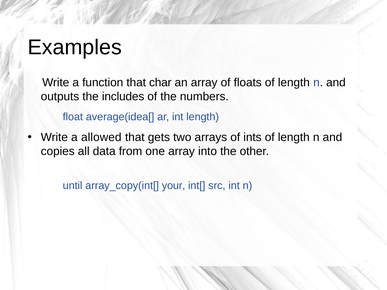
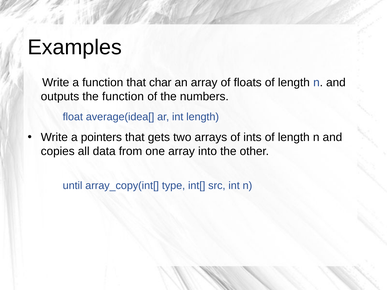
the includes: includes -> function (123, 97)
allowed: allowed -> pointers (101, 137)
your: your -> type (174, 186)
